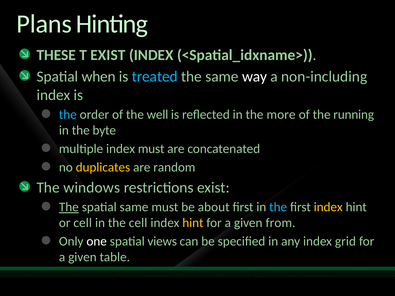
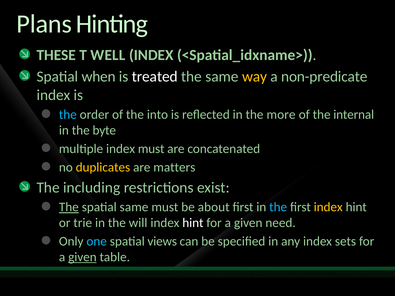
T EXIST: EXIST -> WELL (108, 55)
treated colour: light blue -> white (155, 77)
way colour: white -> yellow (254, 77)
non-including: non-including -> non-predicate (324, 77)
well: well -> into (157, 115)
running: running -> internal (354, 115)
random: random -> matters (174, 167)
windows: windows -> including (92, 188)
or cell: cell -> trie (83, 223)
the cell: cell -> will (138, 223)
hint colour: yellow -> white (193, 223)
from: from -> need (281, 223)
one colour: white -> light blue (97, 241)
grid: grid -> sets (346, 241)
given underline: none -> present (82, 257)
